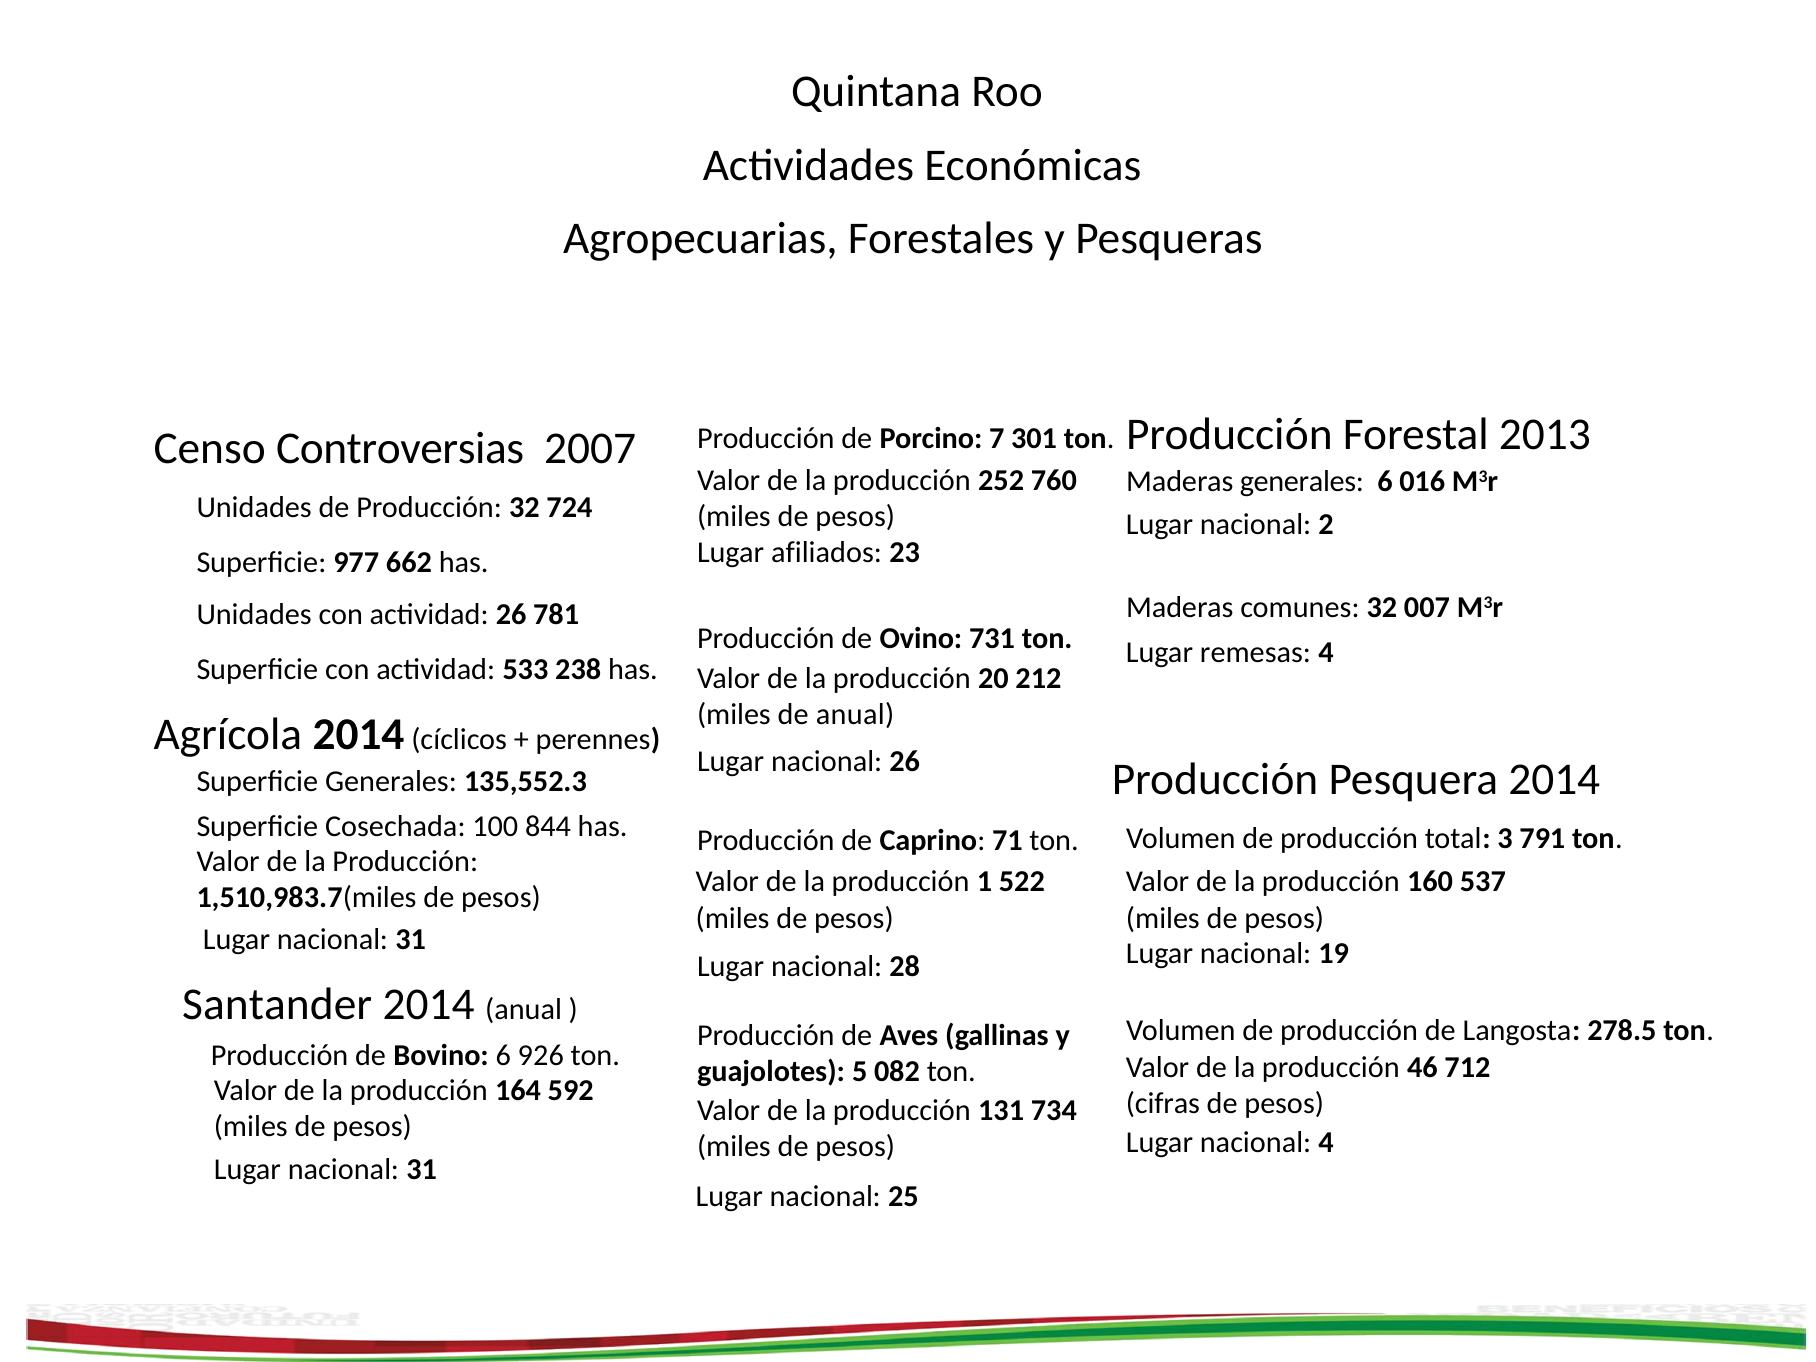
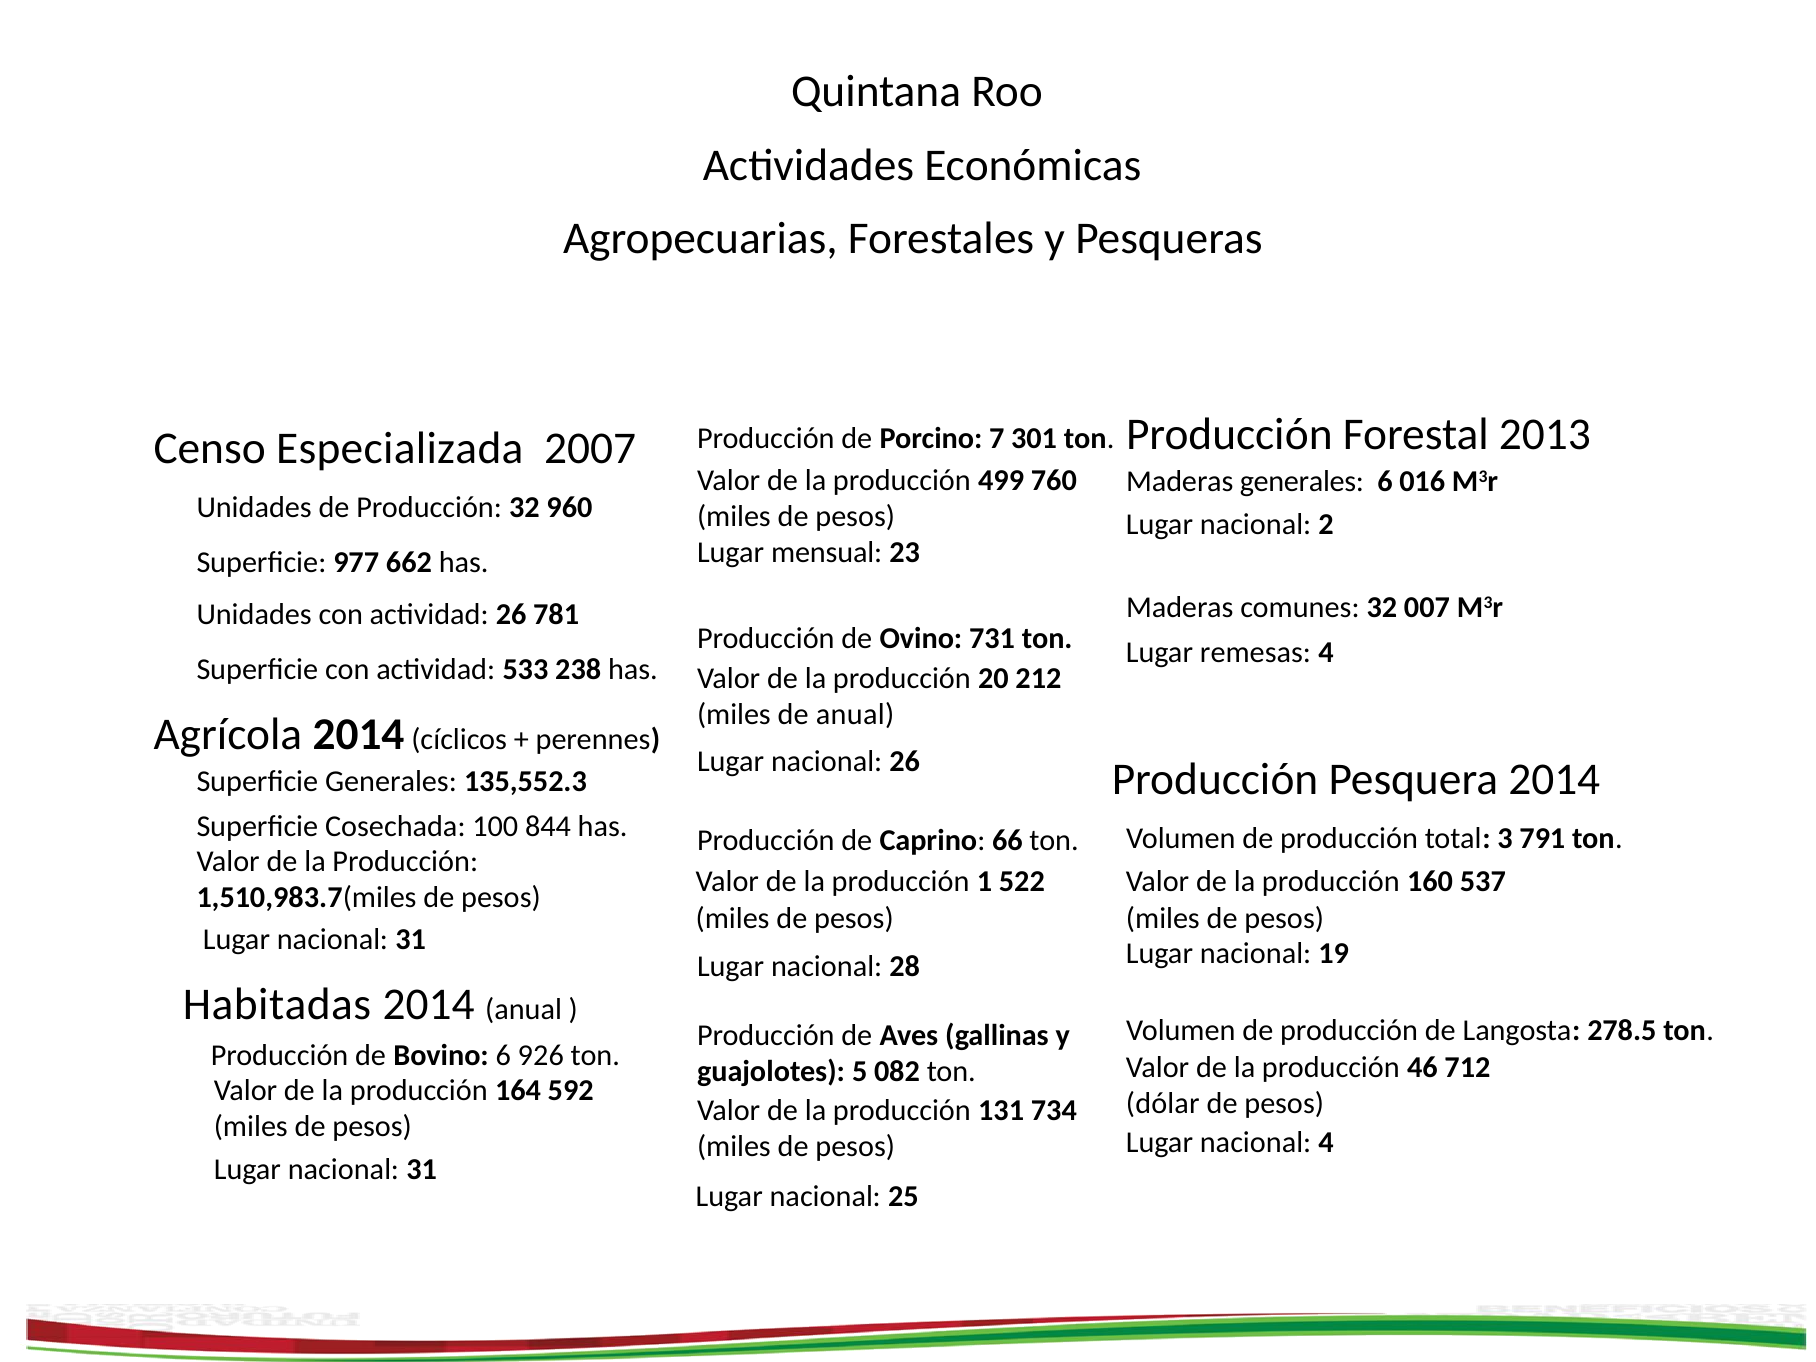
Controversias: Controversias -> Especializada (400, 449)
252: 252 -> 499 (1001, 480)
724: 724 -> 960 (569, 507)
afiliados: afiliados -> mensual (827, 553)
71: 71 -> 66 (1007, 840)
Santander: Santander -> Habitadas (277, 1004)
cifras: cifras -> dólar (1163, 1104)
